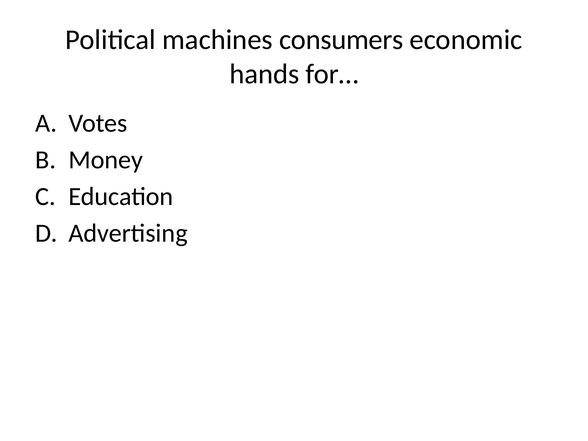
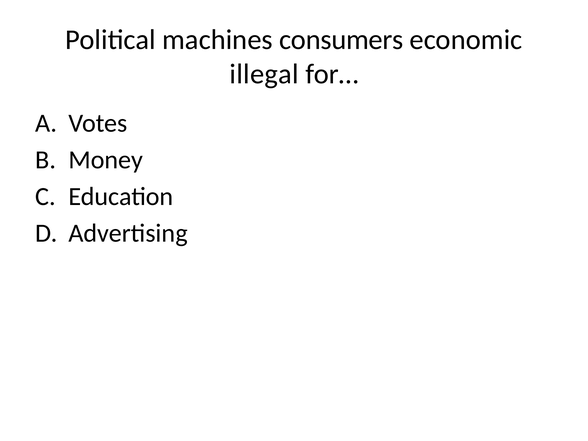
hands: hands -> illegal (264, 74)
